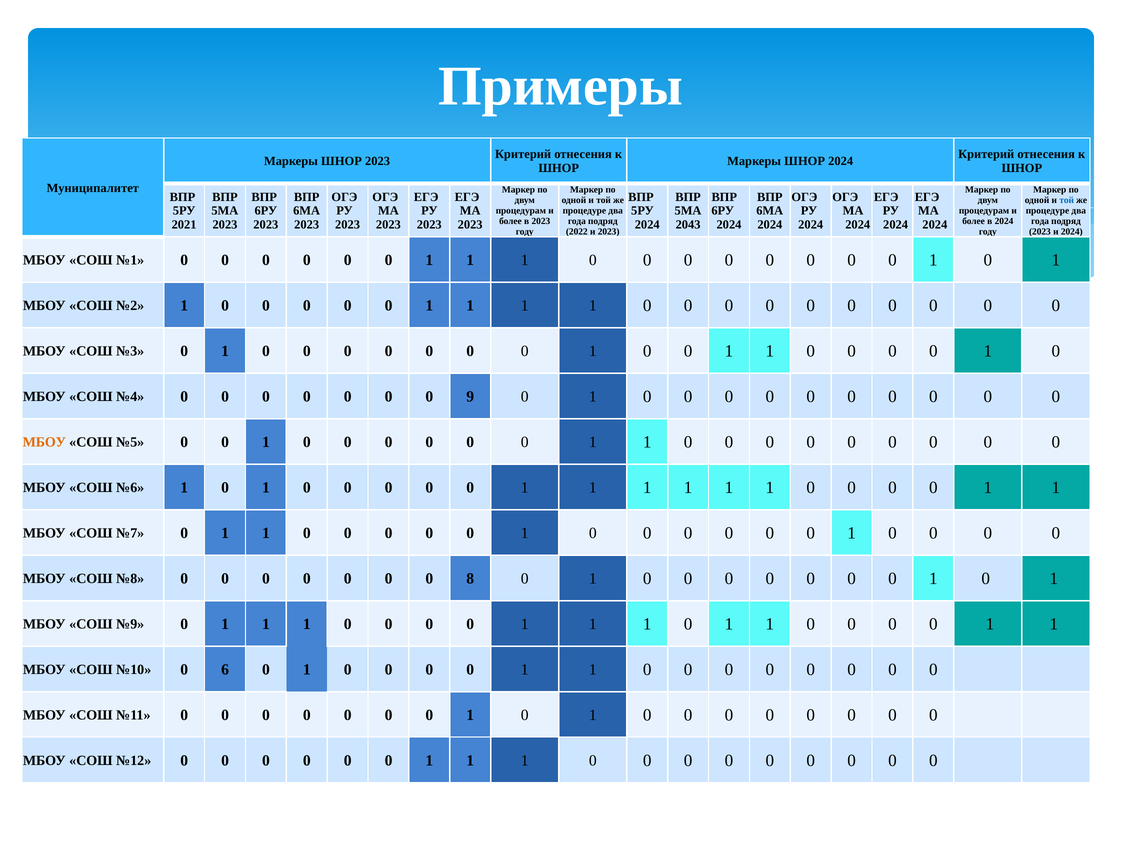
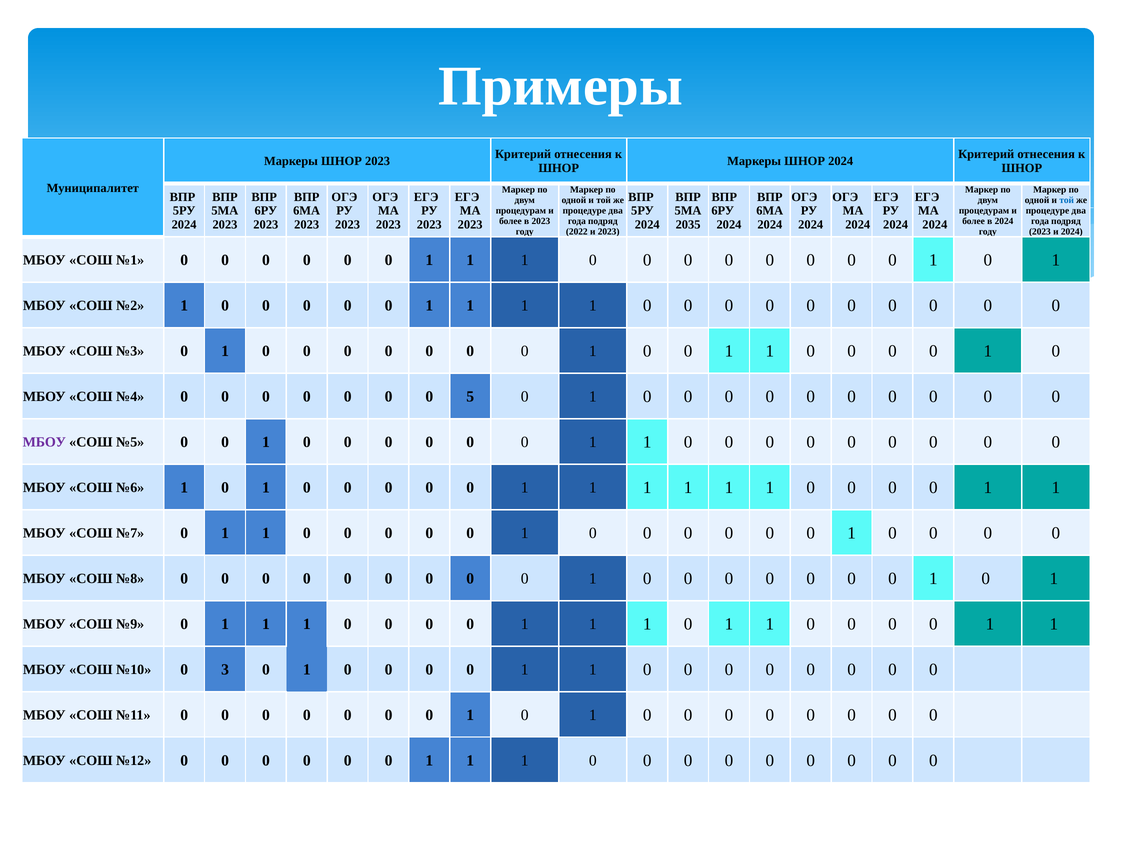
2021: 2021 -> 2024 (184, 225)
2043: 2043 -> 2035 (688, 225)
9: 9 -> 5 (470, 396)
МБОУ colour: orange -> purple (44, 442)
8: 8 -> 0 (470, 578)
6: 6 -> 3 (225, 669)
